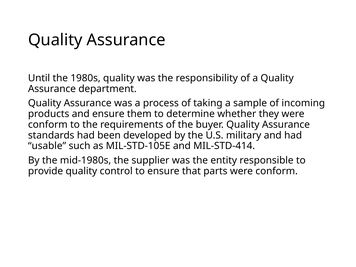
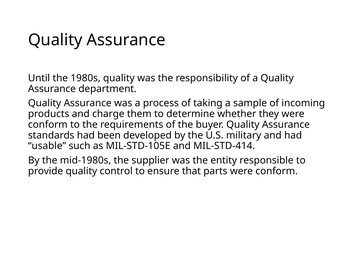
and ensure: ensure -> charge (108, 114)
